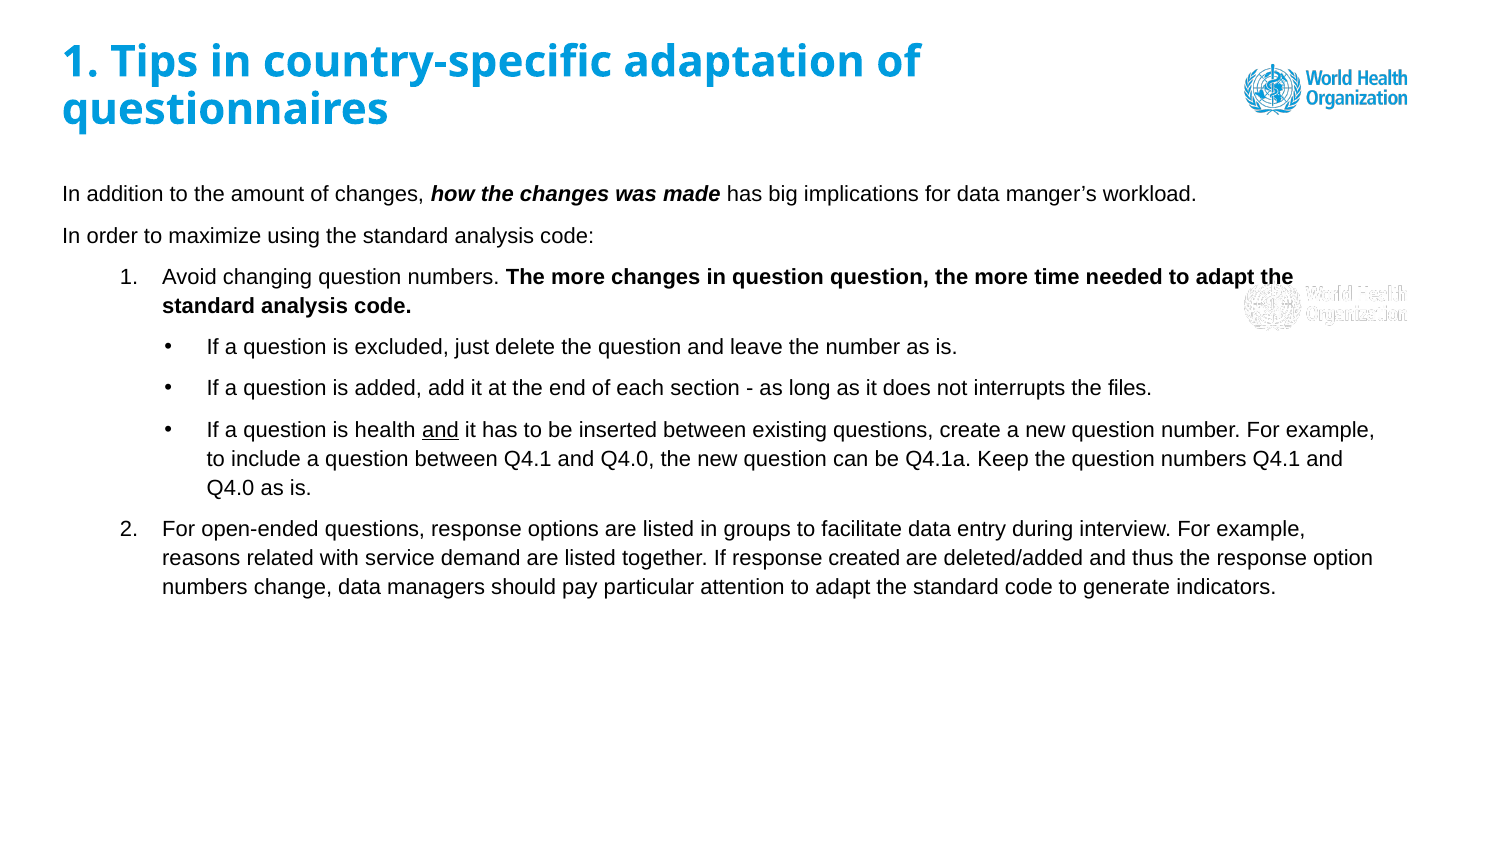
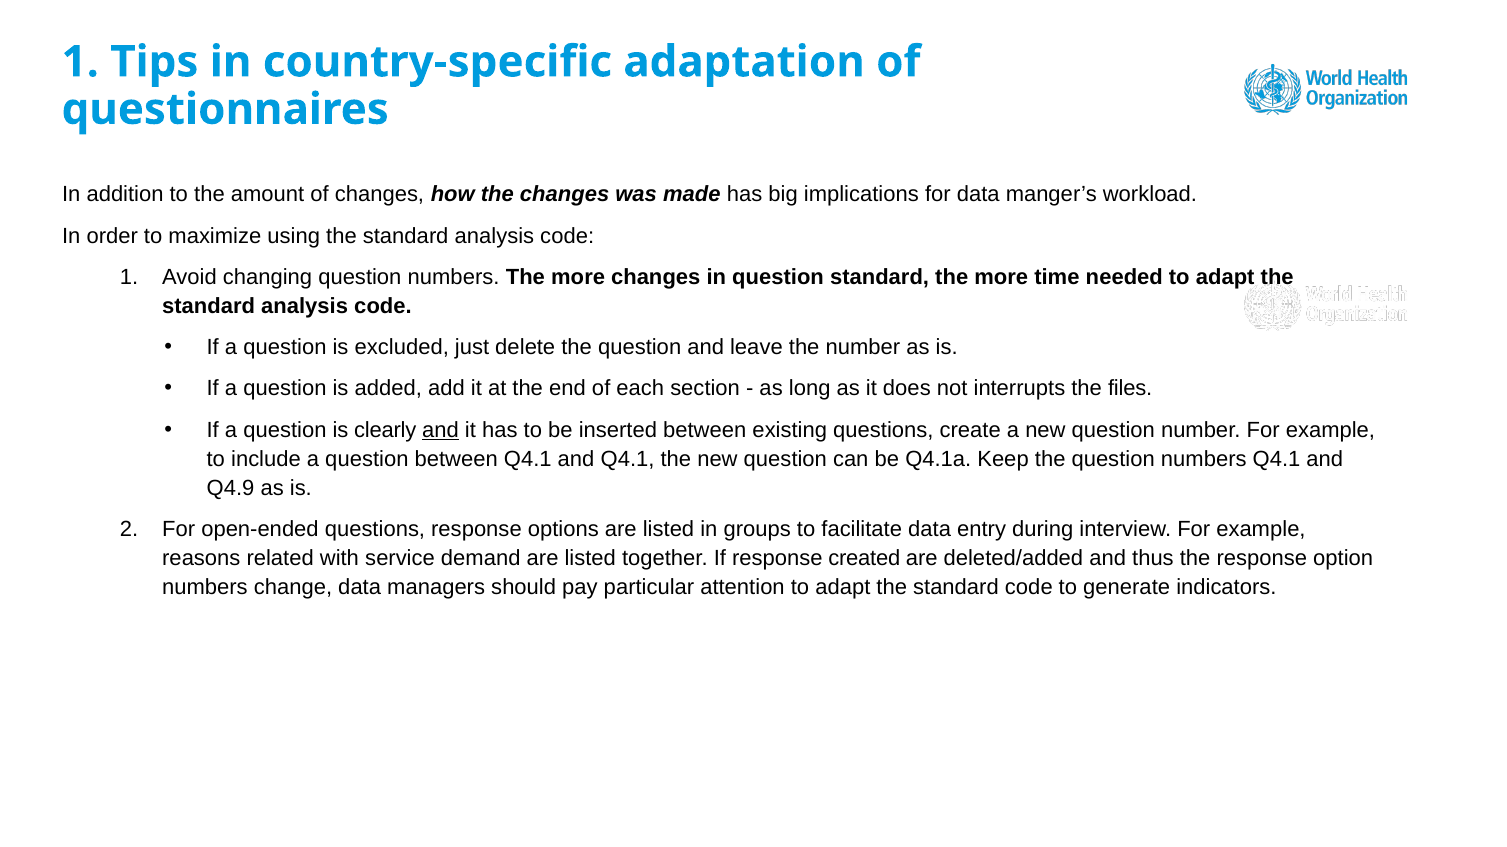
question question: question -> standard (880, 277)
health: health -> clearly (385, 430)
between Q4.1 and Q4.0: Q4.0 -> Q4.1 (628, 459)
Q4.0: Q4.0 -> Q4.9 (231, 488)
